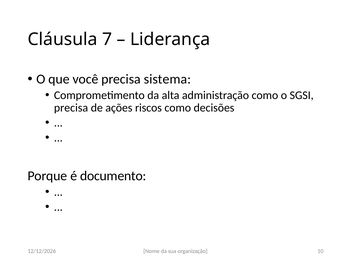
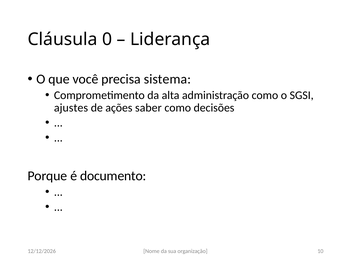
7: 7 -> 0 (107, 39)
precisa: precisa -> ajustes (71, 108)
riscos: riscos -> saber (148, 108)
